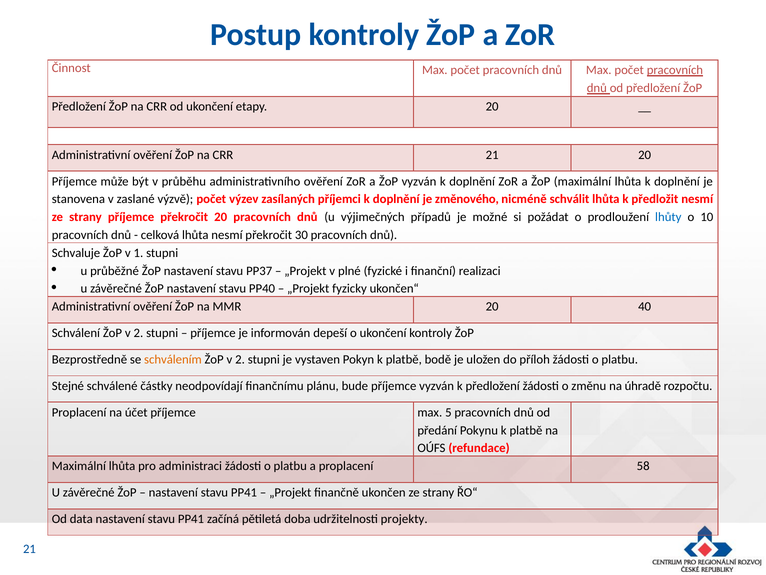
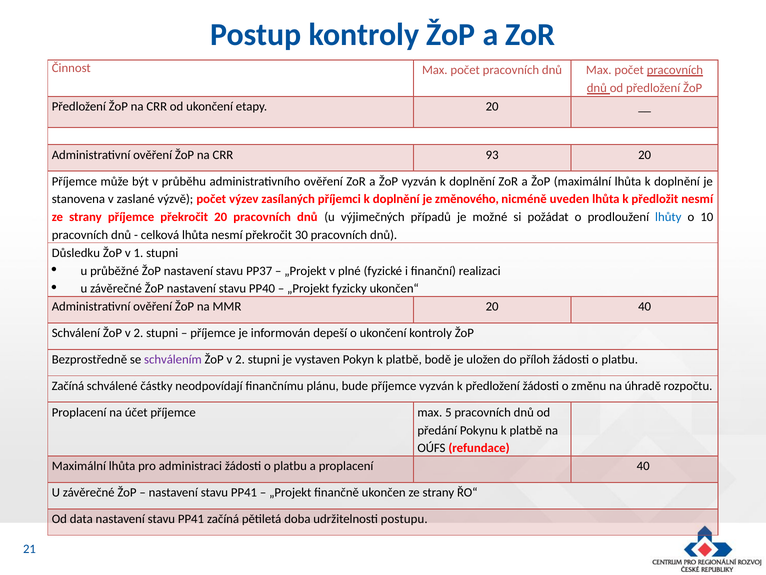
CRR 21: 21 -> 93 (492, 155)
schválit: schválit -> uveden (569, 199)
Schvaluje: Schvaluje -> Důsledku (76, 253)
schválením colour: orange -> purple (173, 359)
Stejné: Stejné -> Začíná (68, 386)
proplacení 58: 58 -> 40 (643, 466)
projekty: projekty -> postupu (404, 519)
